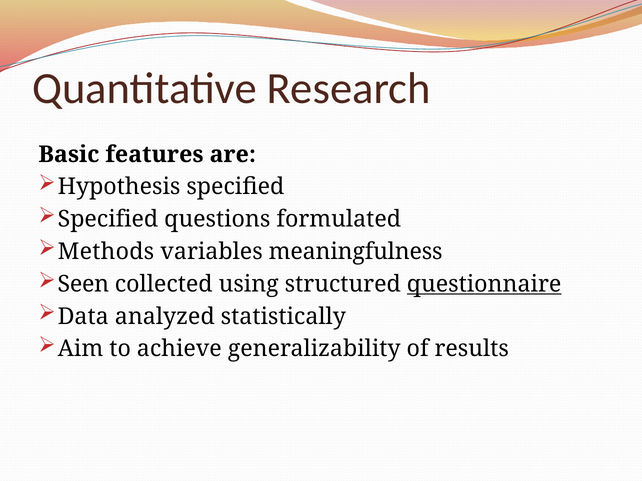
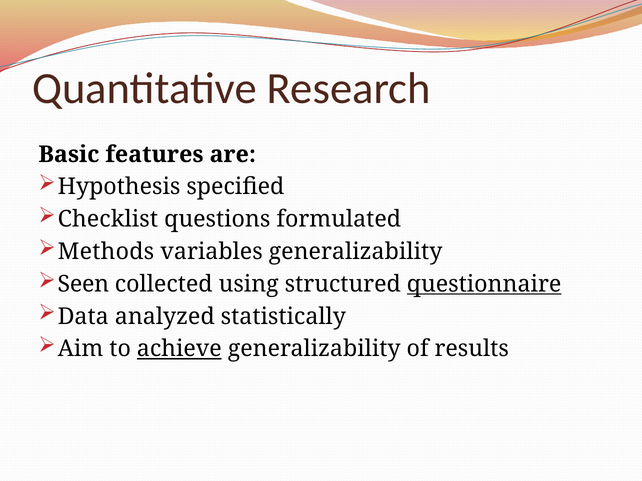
Specified: Specified -> Checklist (108, 219)
variables meaningfulness: meaningfulness -> generalizability (356, 252)
achieve underline: none -> present (179, 349)
